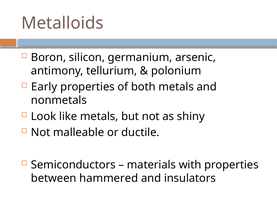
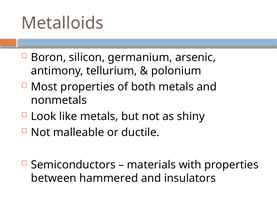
Early: Early -> Most (44, 87)
